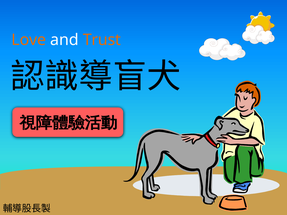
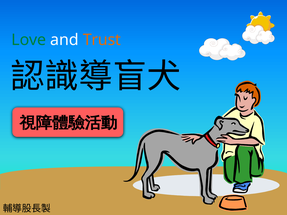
Love colour: orange -> green (29, 40)
